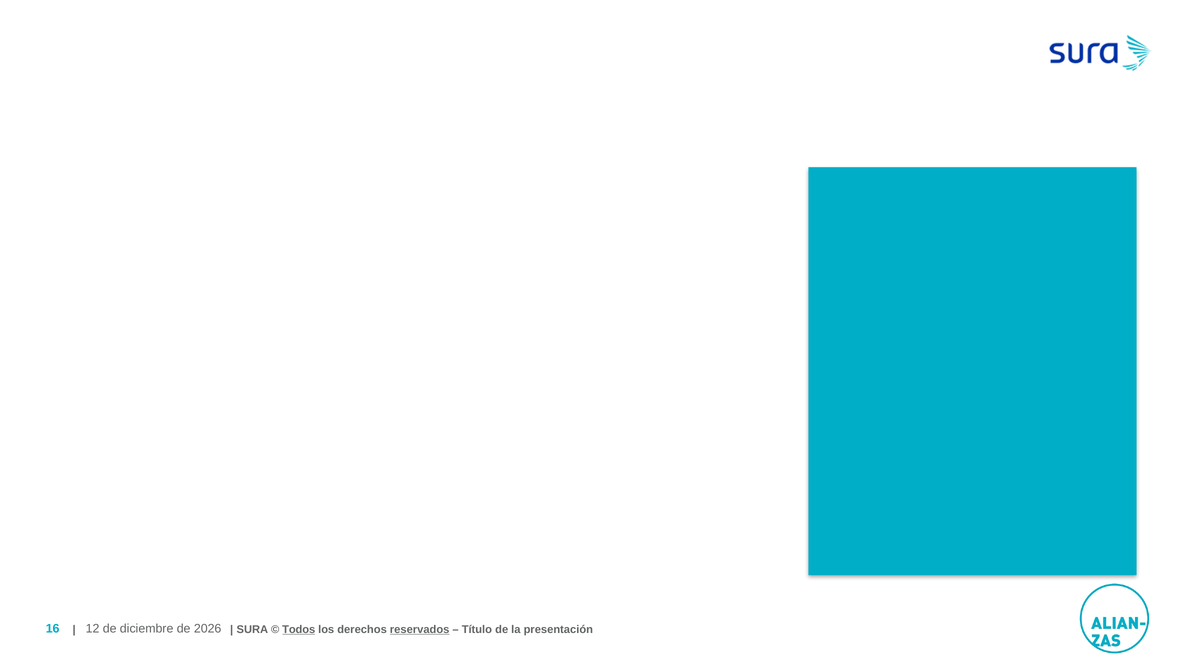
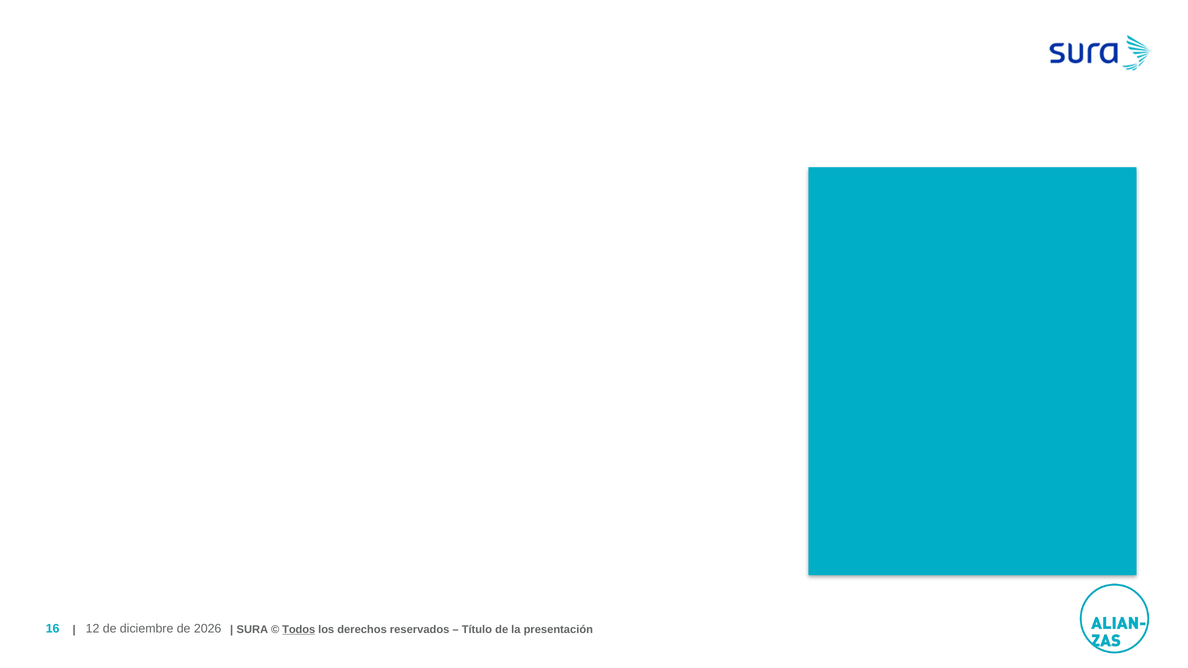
reservados underline: present -> none (420, 630)
